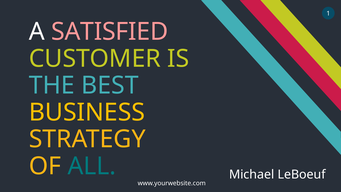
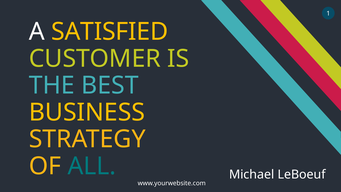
SATISFIED colour: pink -> yellow (110, 32)
